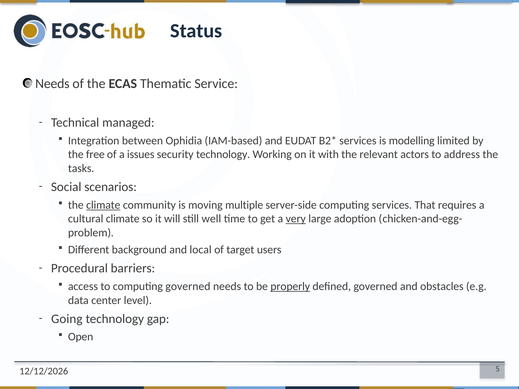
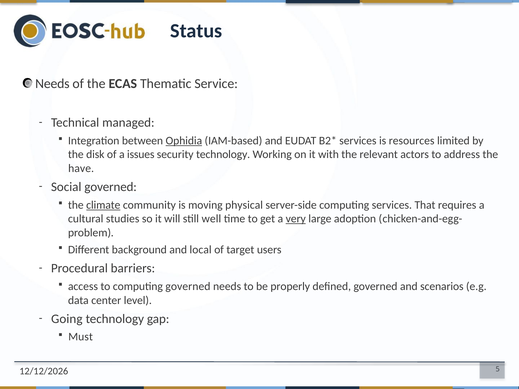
Ophidia underline: none -> present (184, 141)
modelling: modelling -> resources (412, 141)
free: free -> disk (95, 155)
tasks: tasks -> have (81, 168)
Social scenarios: scenarios -> governed (111, 187)
multiple: multiple -> physical (244, 205)
cultural climate: climate -> studies (123, 219)
properly underline: present -> none (290, 287)
obstacles: obstacles -> scenarios (442, 287)
Open: Open -> Must (81, 337)
